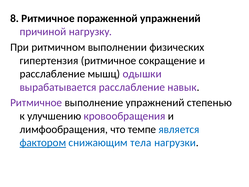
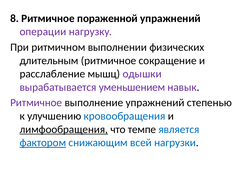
причиной: причиной -> операции (43, 32)
гипертензия: гипертензия -> длительным (49, 60)
вырабатывается расслабление: расслабление -> уменьшением (132, 87)
кровообращения colour: purple -> blue (125, 116)
лимфообращения underline: none -> present (64, 129)
тела: тела -> всей (141, 142)
